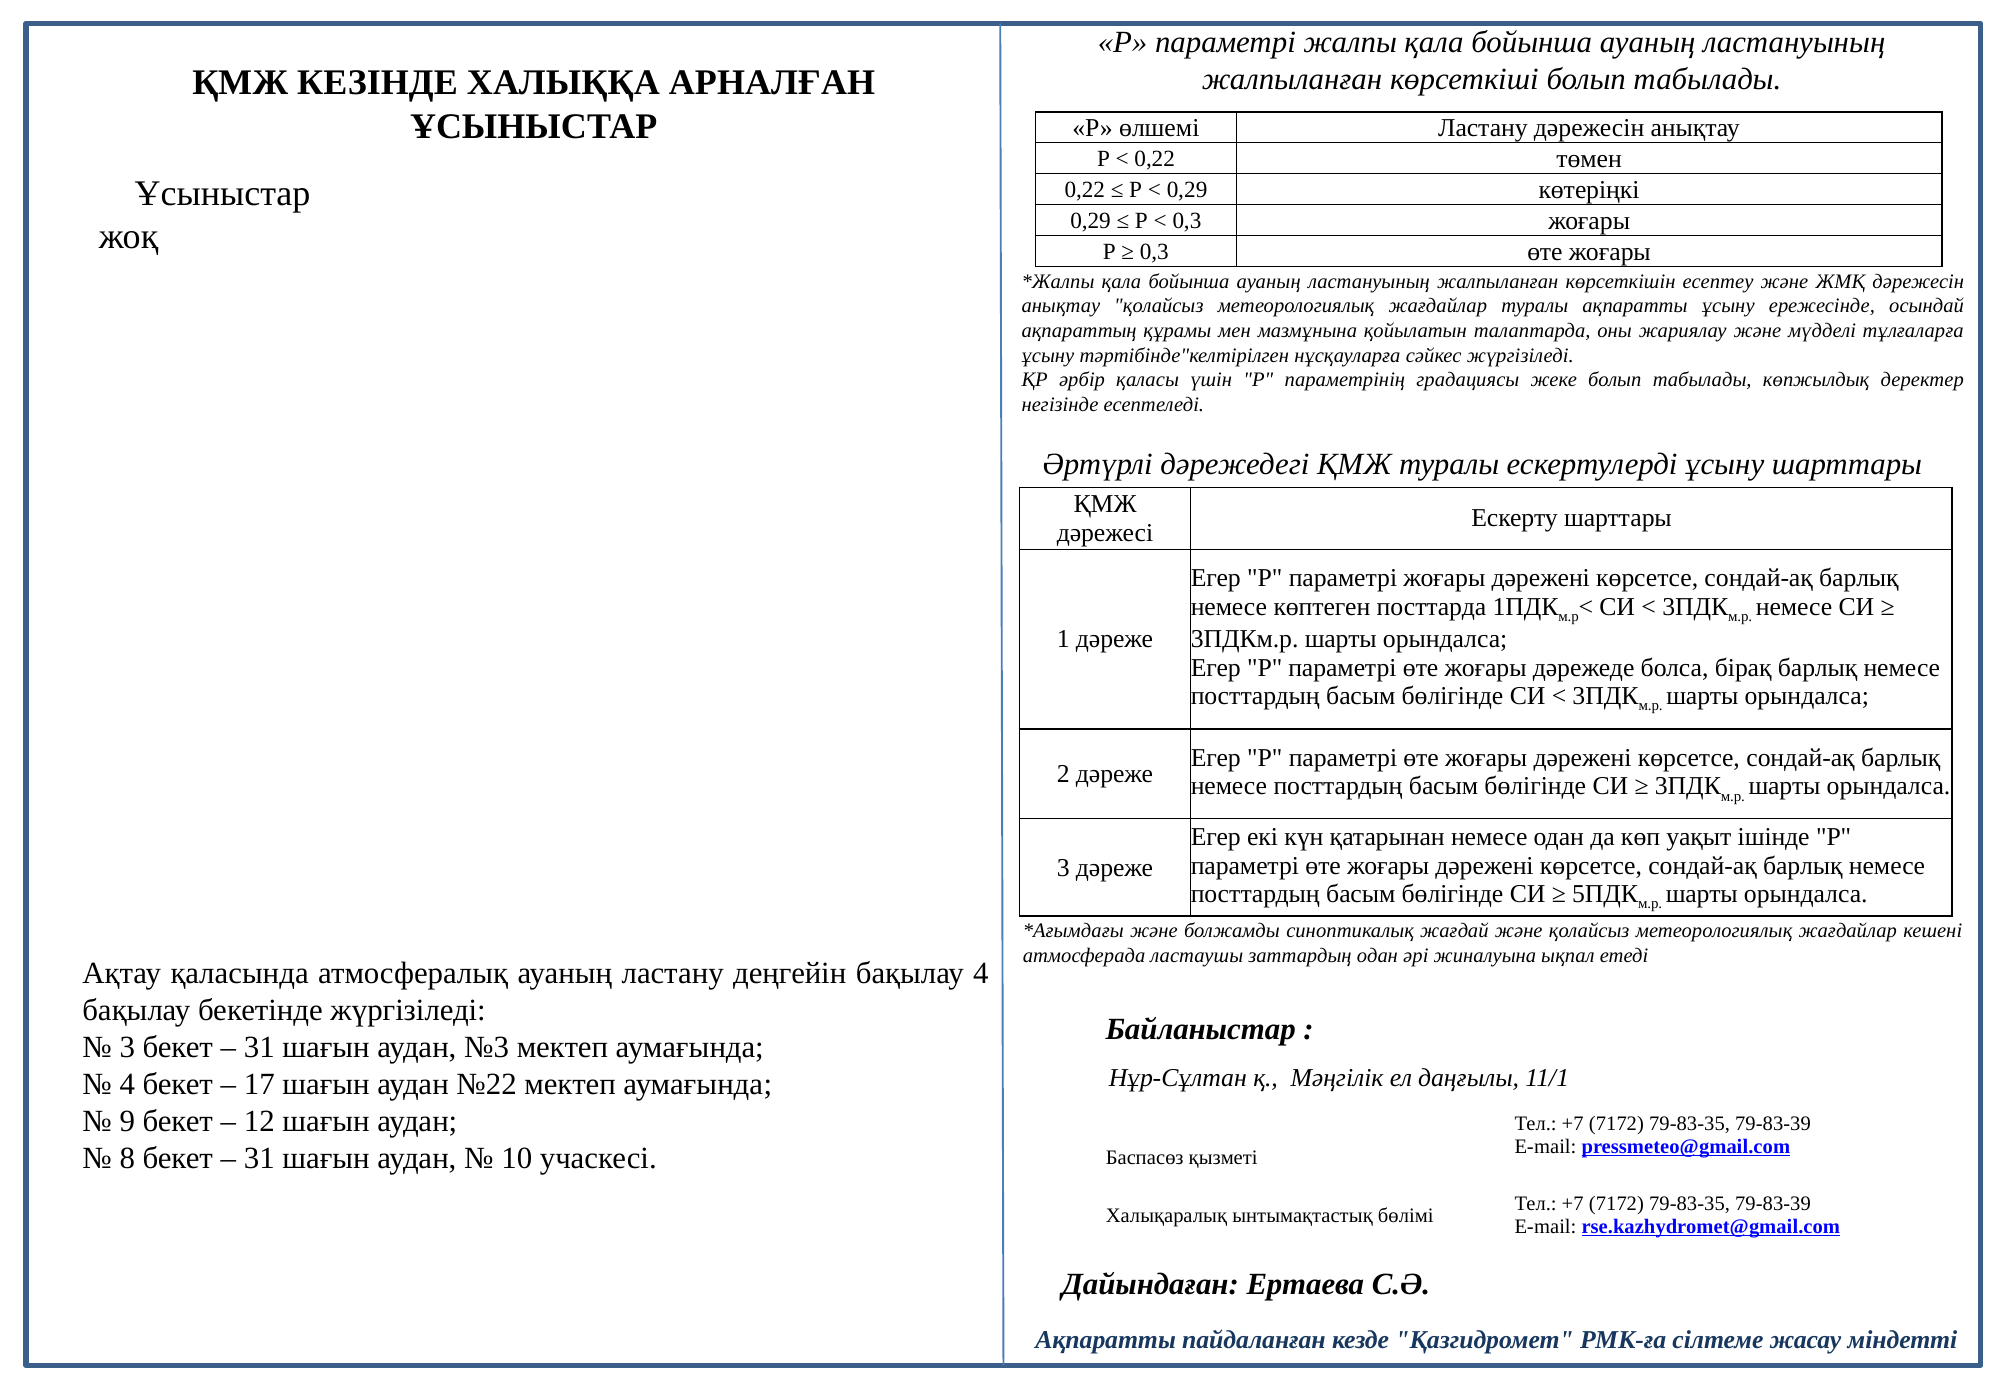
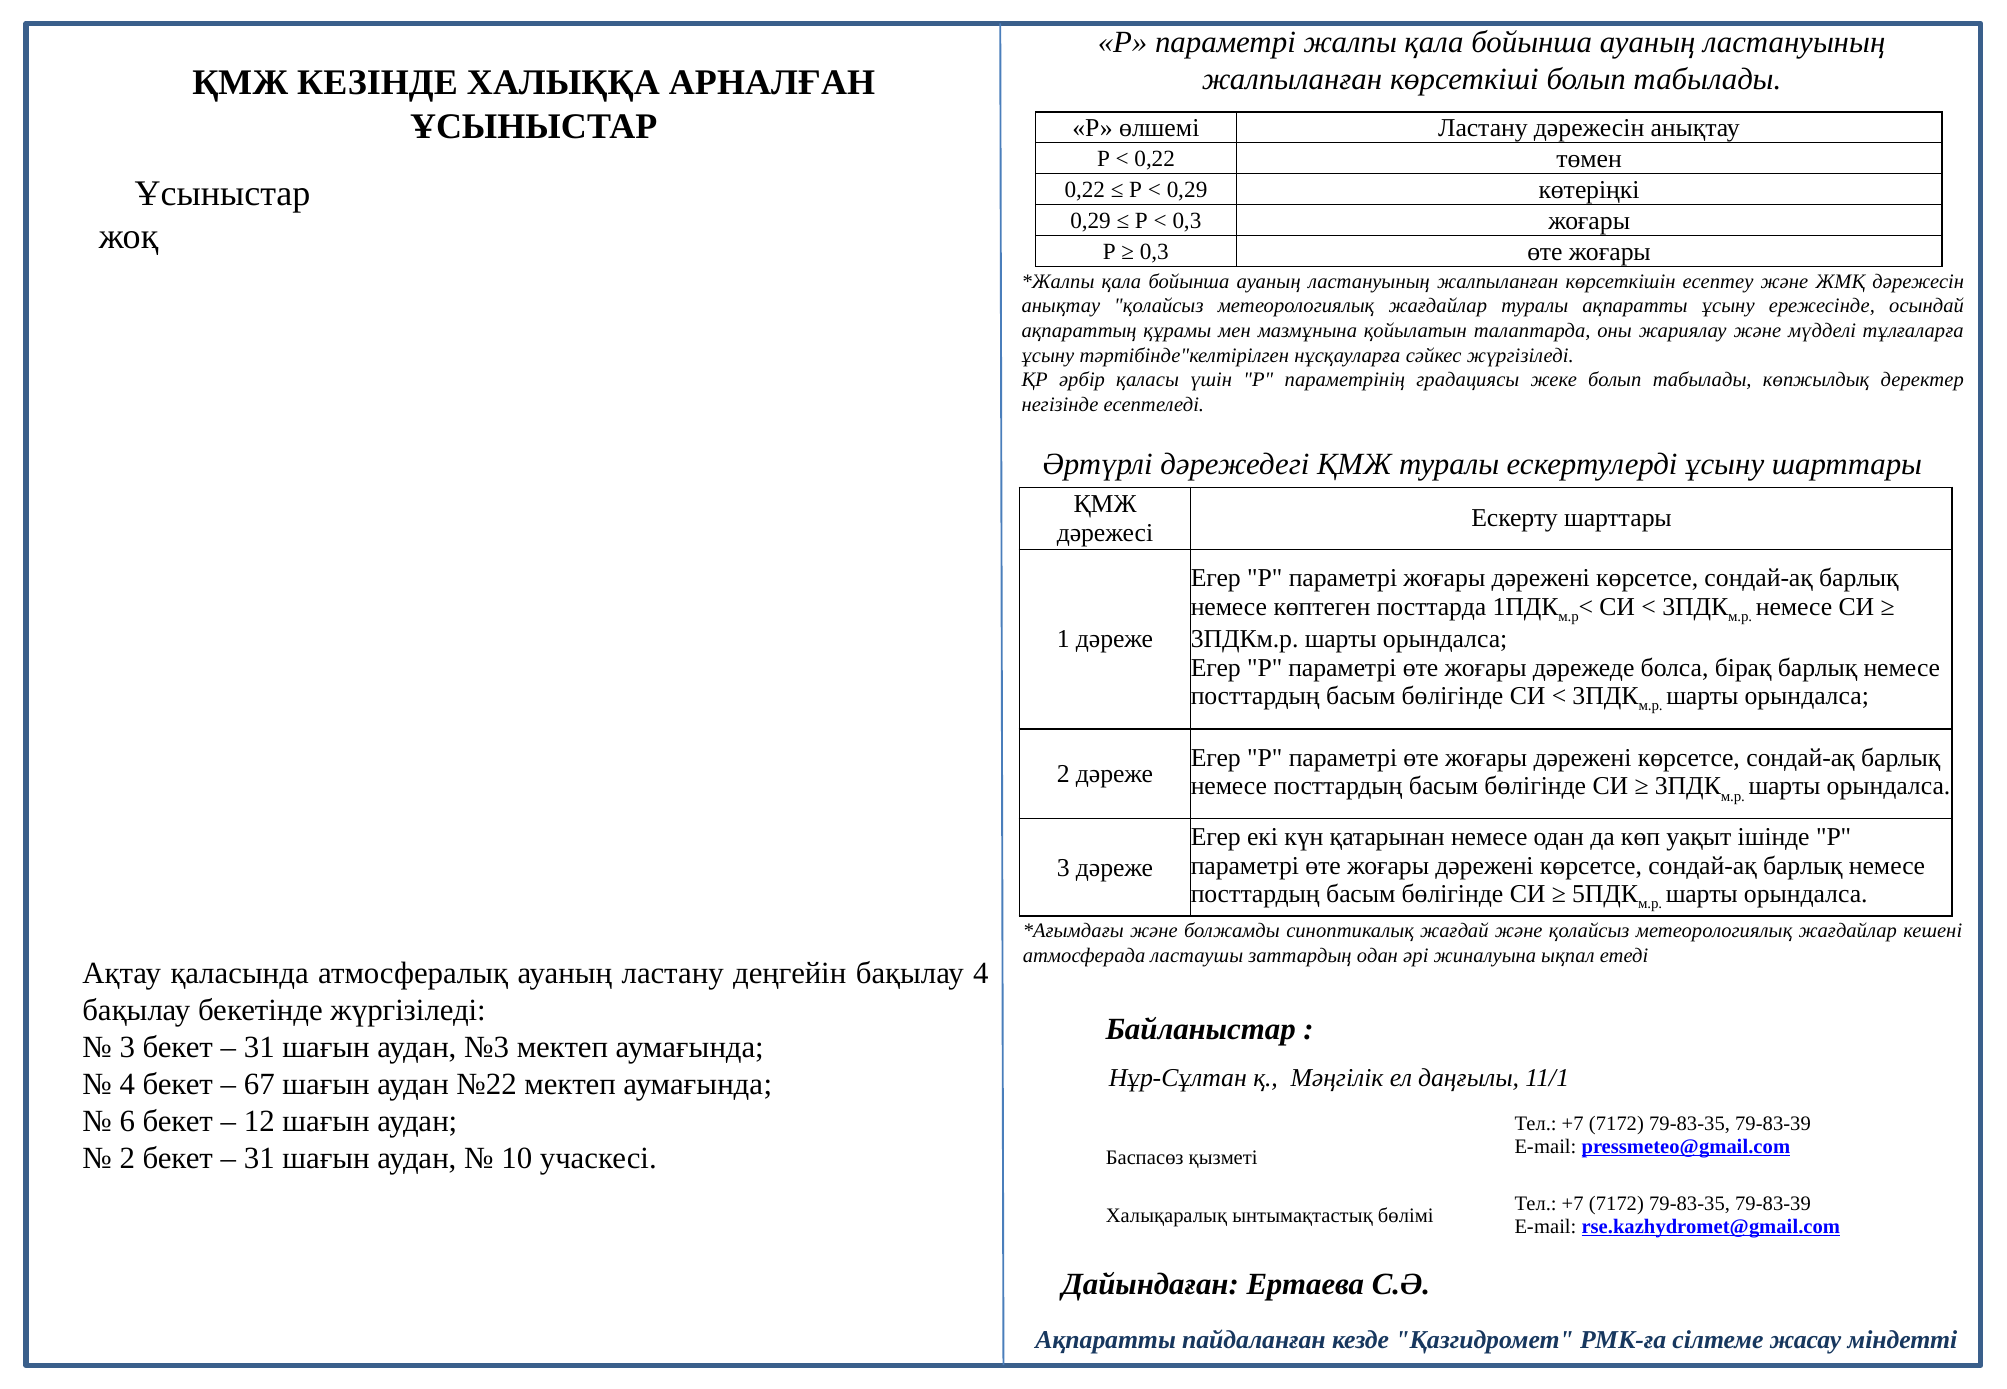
17: 17 -> 67 (259, 1085)
9: 9 -> 6 (127, 1122)
8: 8 -> 2 (127, 1159)
